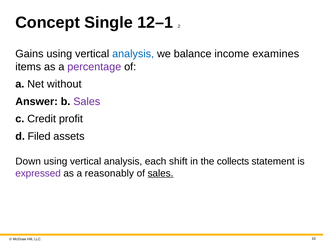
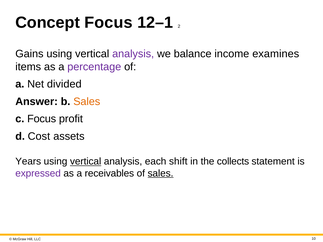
Concept Single: Single -> Focus (108, 23)
analysis colour: blue -> purple (133, 54)
without: without -> divided (64, 84)
Sales colour: purple -> orange (87, 102)
c Credit: Credit -> Focus (42, 119)
Filed: Filed -> Cost (39, 136)
Down: Down -> Years (28, 162)
vertical underline: none -> present (86, 162)
reasonably: reasonably -> receivables (109, 173)
